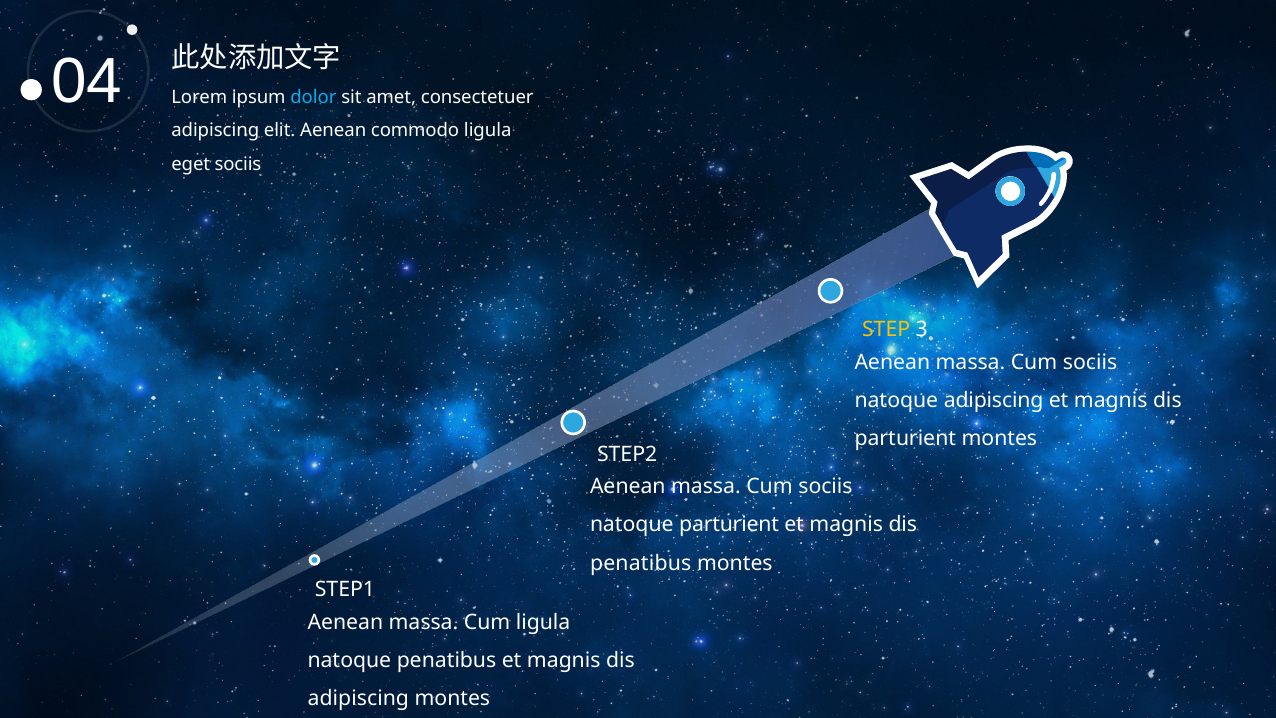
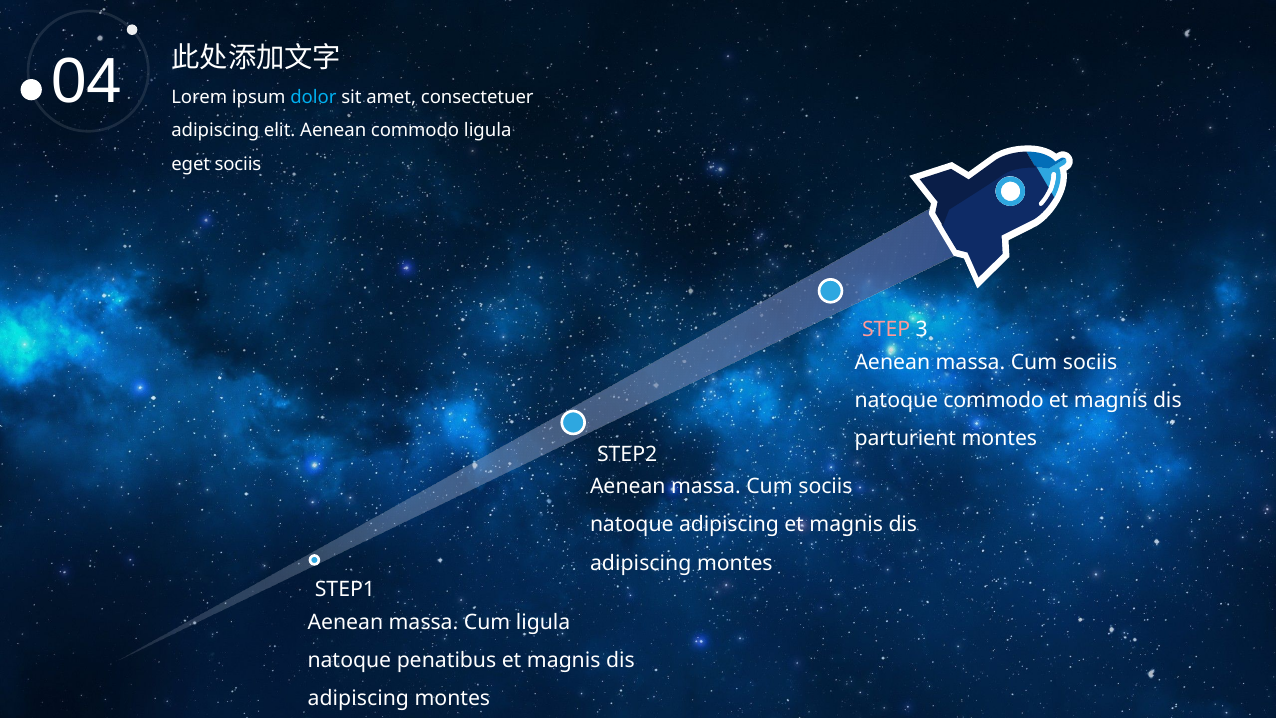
STEP colour: yellow -> pink (886, 330)
natoque adipiscing: adipiscing -> commodo (994, 400)
natoque parturient: parturient -> adipiscing (729, 525)
penatibus: penatibus -> adipiscing (641, 563)
